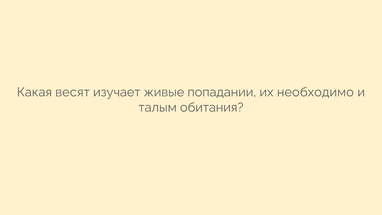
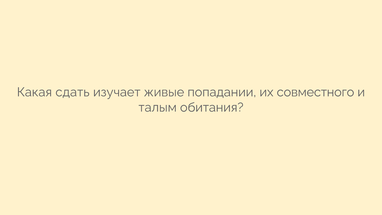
весят: весят -> сдать (72, 92)
необходимо: необходимо -> совместного (315, 92)
